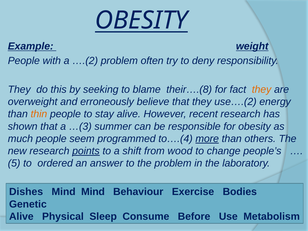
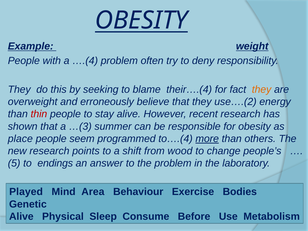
….(2: ….(2 -> ….(4 (85, 61)
their….(8: their….(8 -> their….(4 (189, 89)
thin colour: orange -> red (39, 114)
much: much -> place (20, 139)
points underline: present -> none (86, 151)
ordered: ordered -> endings (55, 163)
Dishes: Dishes -> Played (26, 192)
Mind Mind: Mind -> Area (93, 192)
